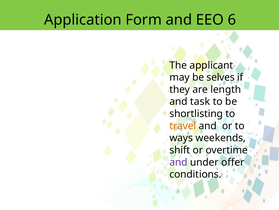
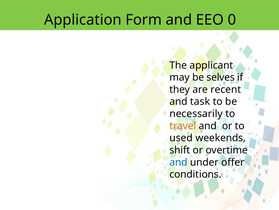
6: 6 -> 0 (232, 20)
length: length -> recent (226, 89)
shortlisting: shortlisting -> necessarily (196, 113)
ways: ways -> used (181, 138)
and colour: purple -> blue (178, 162)
